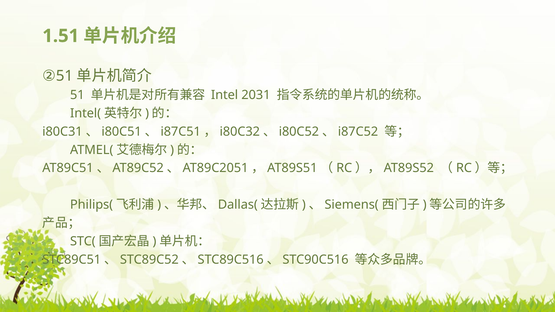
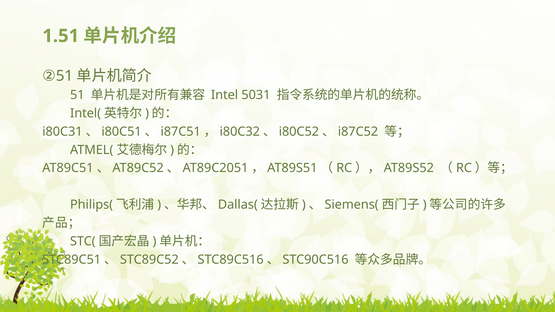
2031: 2031 -> 5031 (256, 95)
